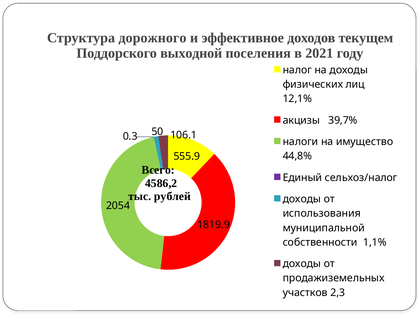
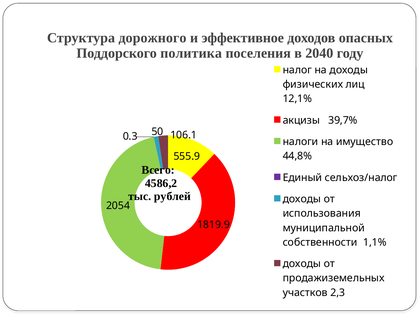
текущем: текущем -> опасных (366, 38)
выходной: выходной -> политика (191, 53)
2021: 2021 -> 2040 (319, 53)
